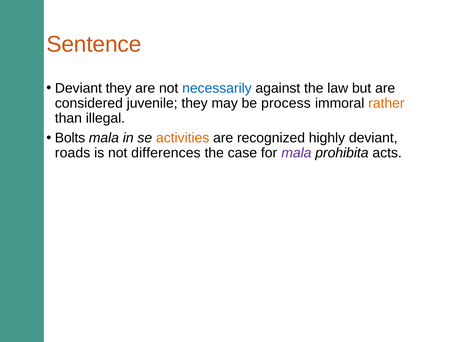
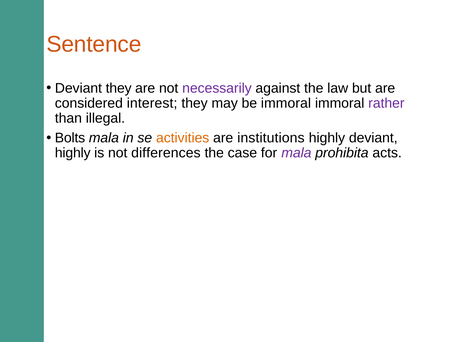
necessarily colour: blue -> purple (217, 88)
juvenile: juvenile -> interest (152, 103)
be process: process -> immoral (286, 103)
rather colour: orange -> purple (386, 103)
recognized: recognized -> institutions (271, 138)
roads: roads -> highly (73, 153)
